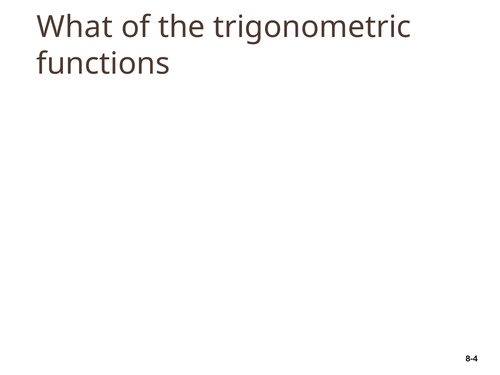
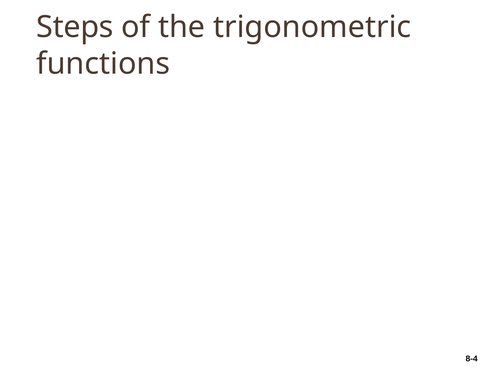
What: What -> Steps (75, 27)
